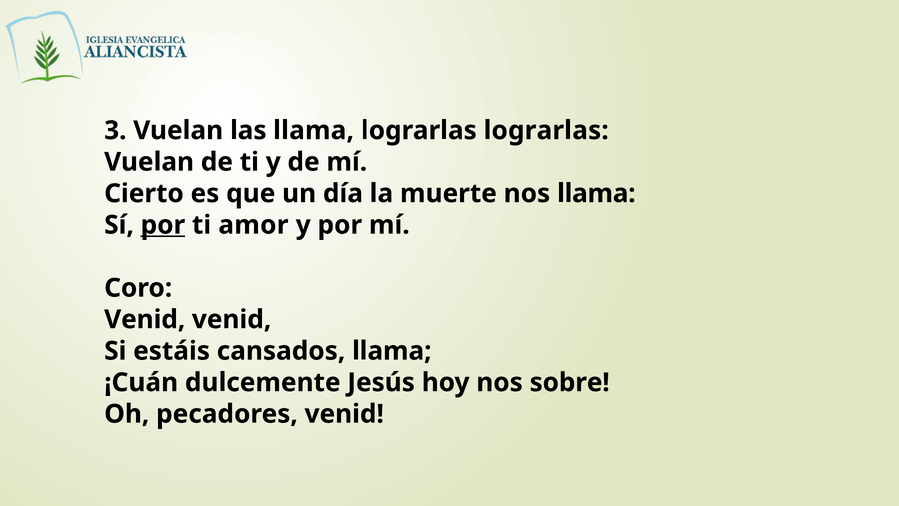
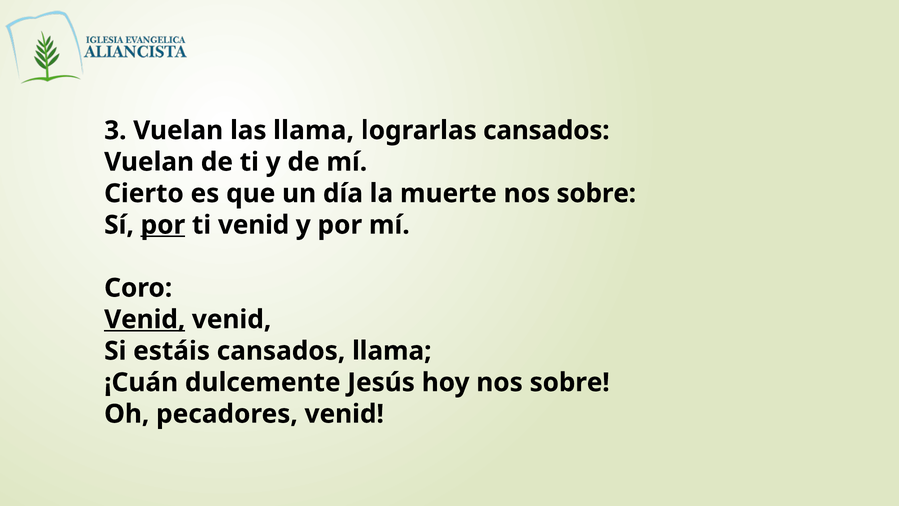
lograrlas lograrlas: lograrlas -> cansados (546, 130)
muerte nos llama: llama -> sobre (596, 193)
ti amor: amor -> venid (254, 225)
Venid underline: none -> present (145, 319)
